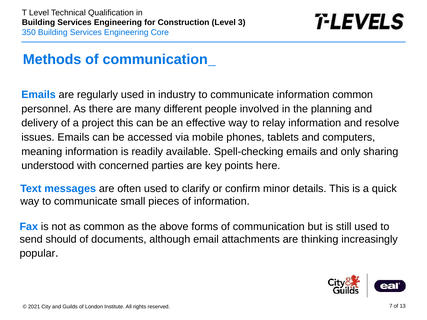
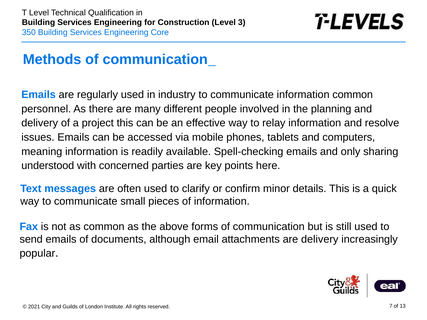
send should: should -> emails (61, 240)
are thinking: thinking -> delivery (320, 240)
